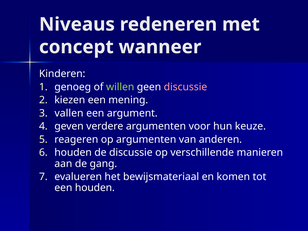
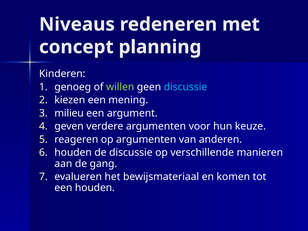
wanneer: wanneer -> planning (160, 47)
discussie colour: pink -> light blue (185, 87)
vallen: vallen -> milieu (69, 113)
